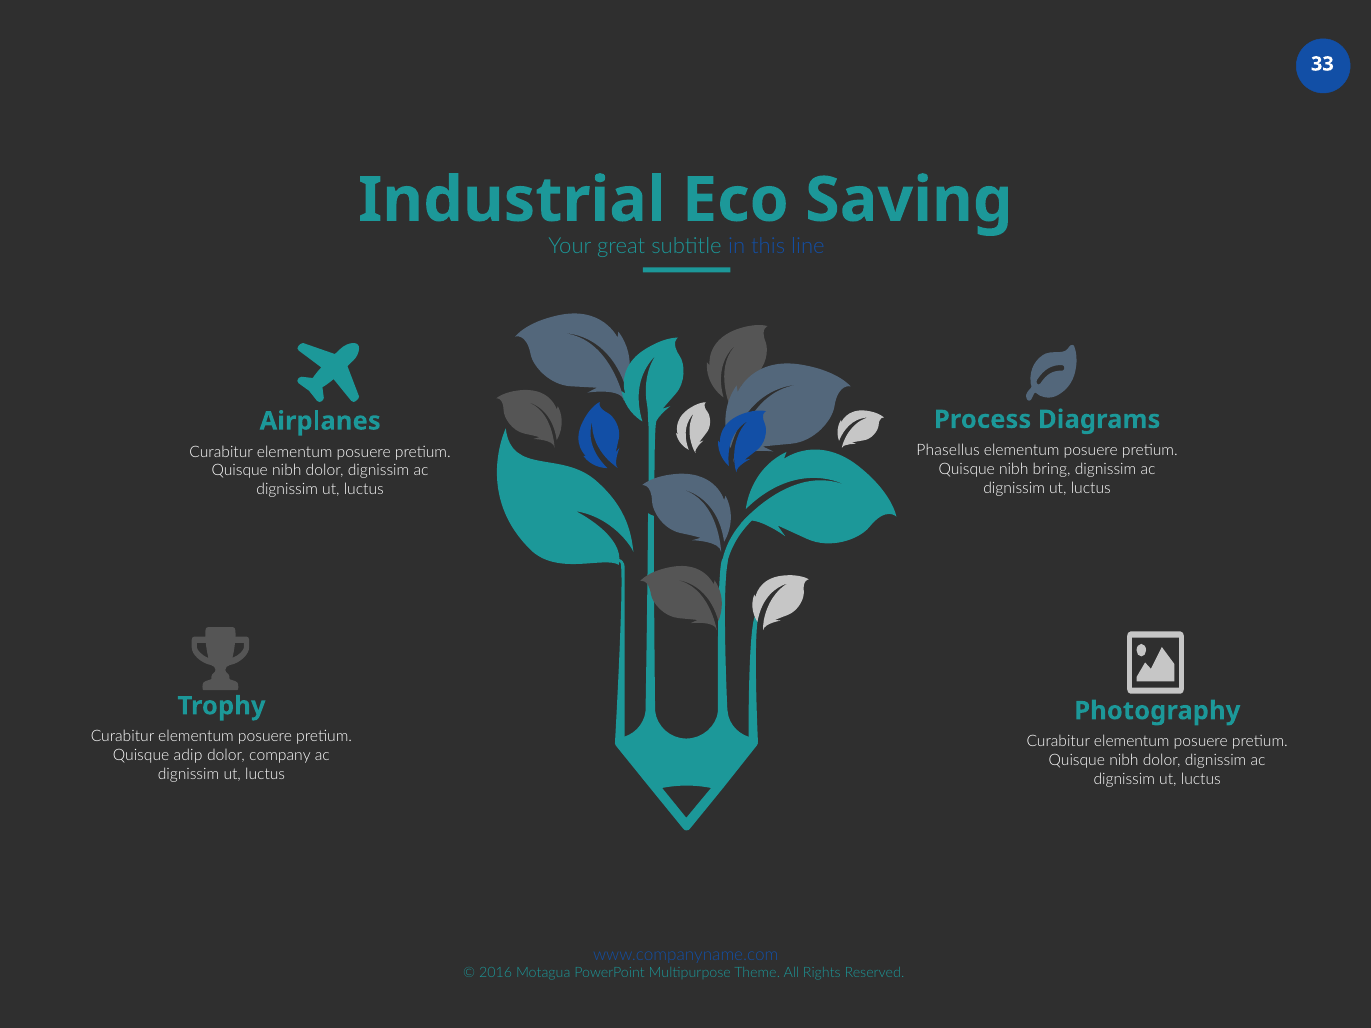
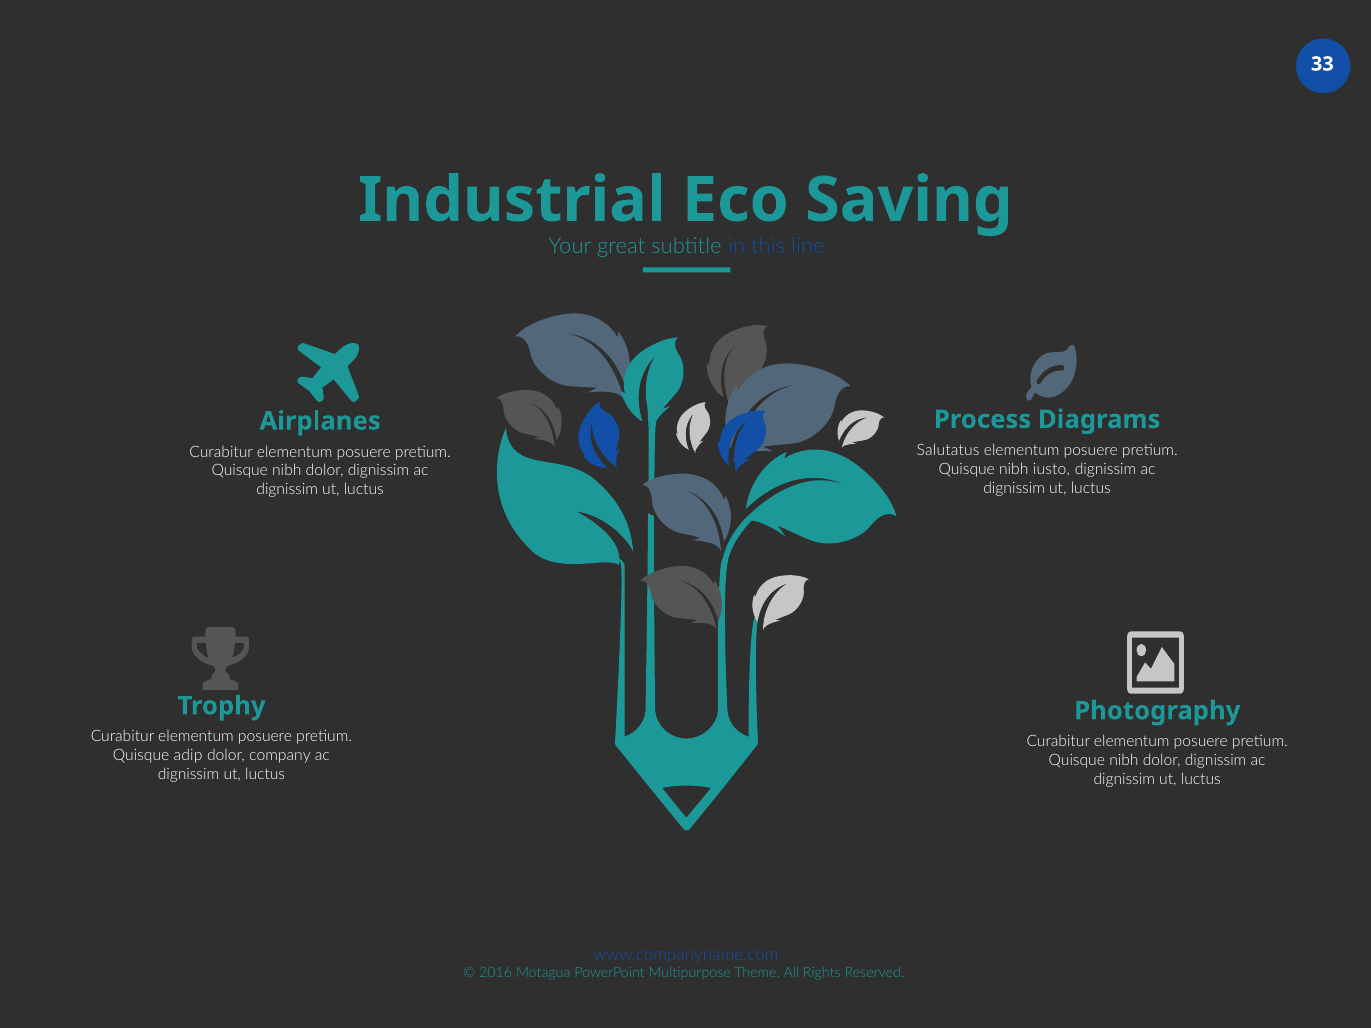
Phasellus: Phasellus -> Salutatus (948, 450)
bring: bring -> iusto (1052, 469)
